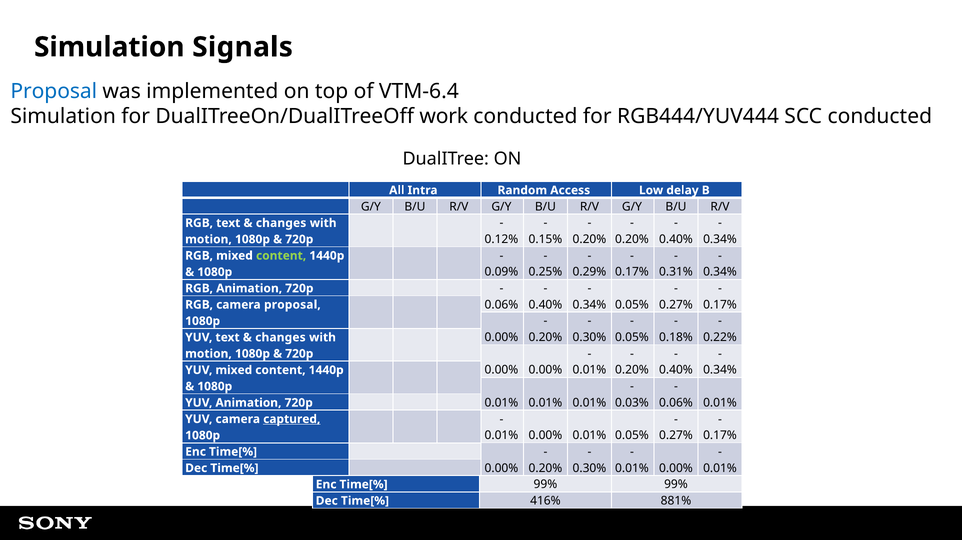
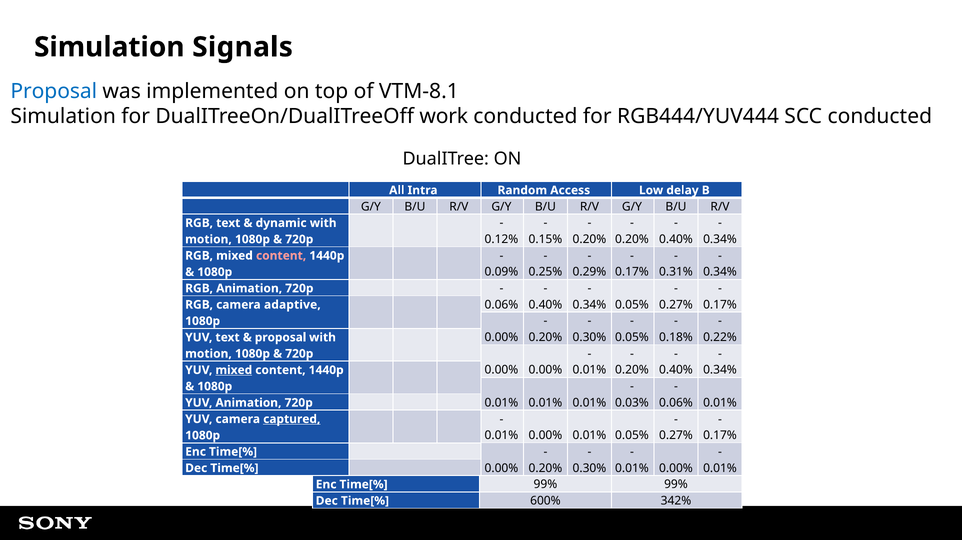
VTM-6.4: VTM-6.4 -> VTM-8.1 (419, 91)
changes: changes -> dynamic (281, 223)
content colour: light green -> pink (281, 256)
camera proposal: proposal -> adaptive (292, 305)
changes: changes -> proposal (281, 338)
mixed underline: none -> present (234, 371)
416%: 416% -> 600% (545, 501)
881%: 881% -> 342% (676, 501)
